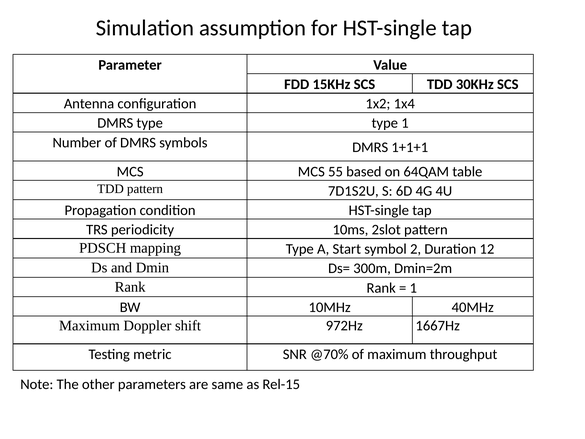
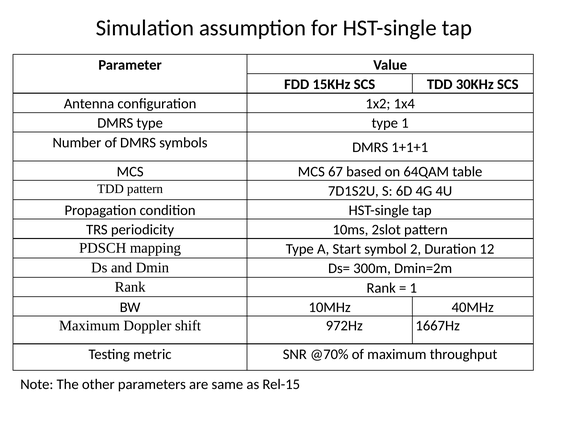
55: 55 -> 67 (336, 172)
